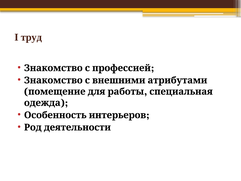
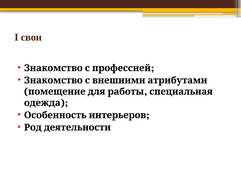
труд: труд -> свои (31, 37)
